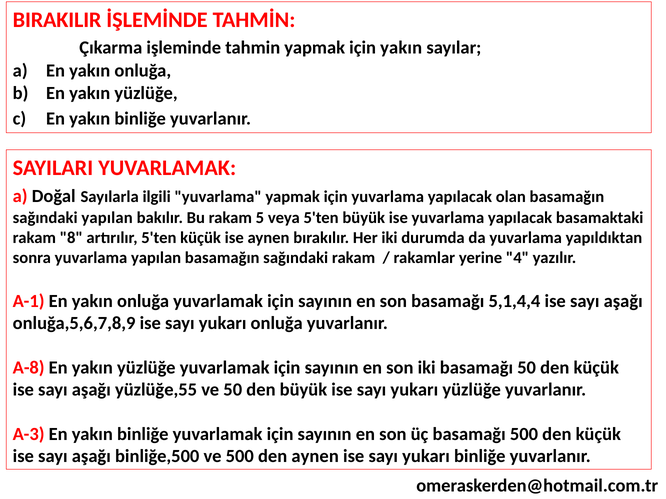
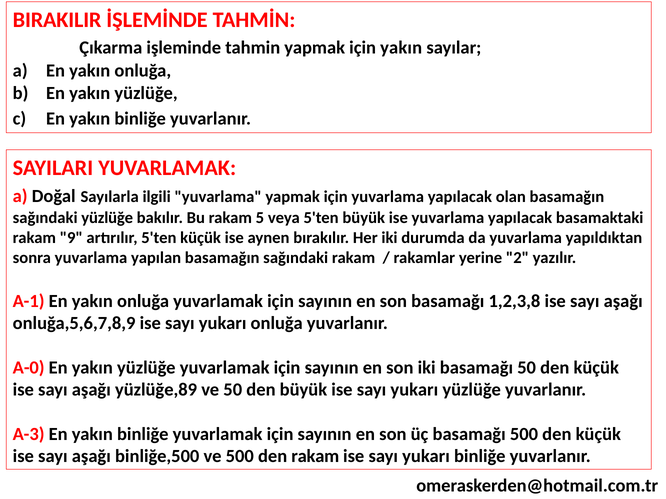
sağındaki yapılan: yapılan -> yüzlüğe (107, 218)
8: 8 -> 9 (71, 238)
4: 4 -> 2 (517, 258)
5,1,4,4: 5,1,4,4 -> 1,2,3,8 (514, 301)
A-8: A-8 -> A-0 (29, 368)
yüzlüğe,55: yüzlüğe,55 -> yüzlüğe,89 (156, 390)
den aynen: aynen -> rakam (315, 457)
